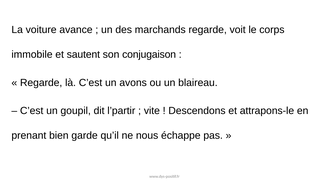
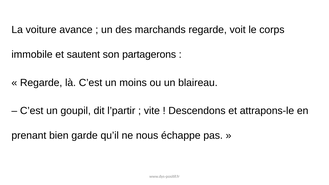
conjugaison: conjugaison -> partagerons (149, 55)
avons: avons -> moins (133, 83)
